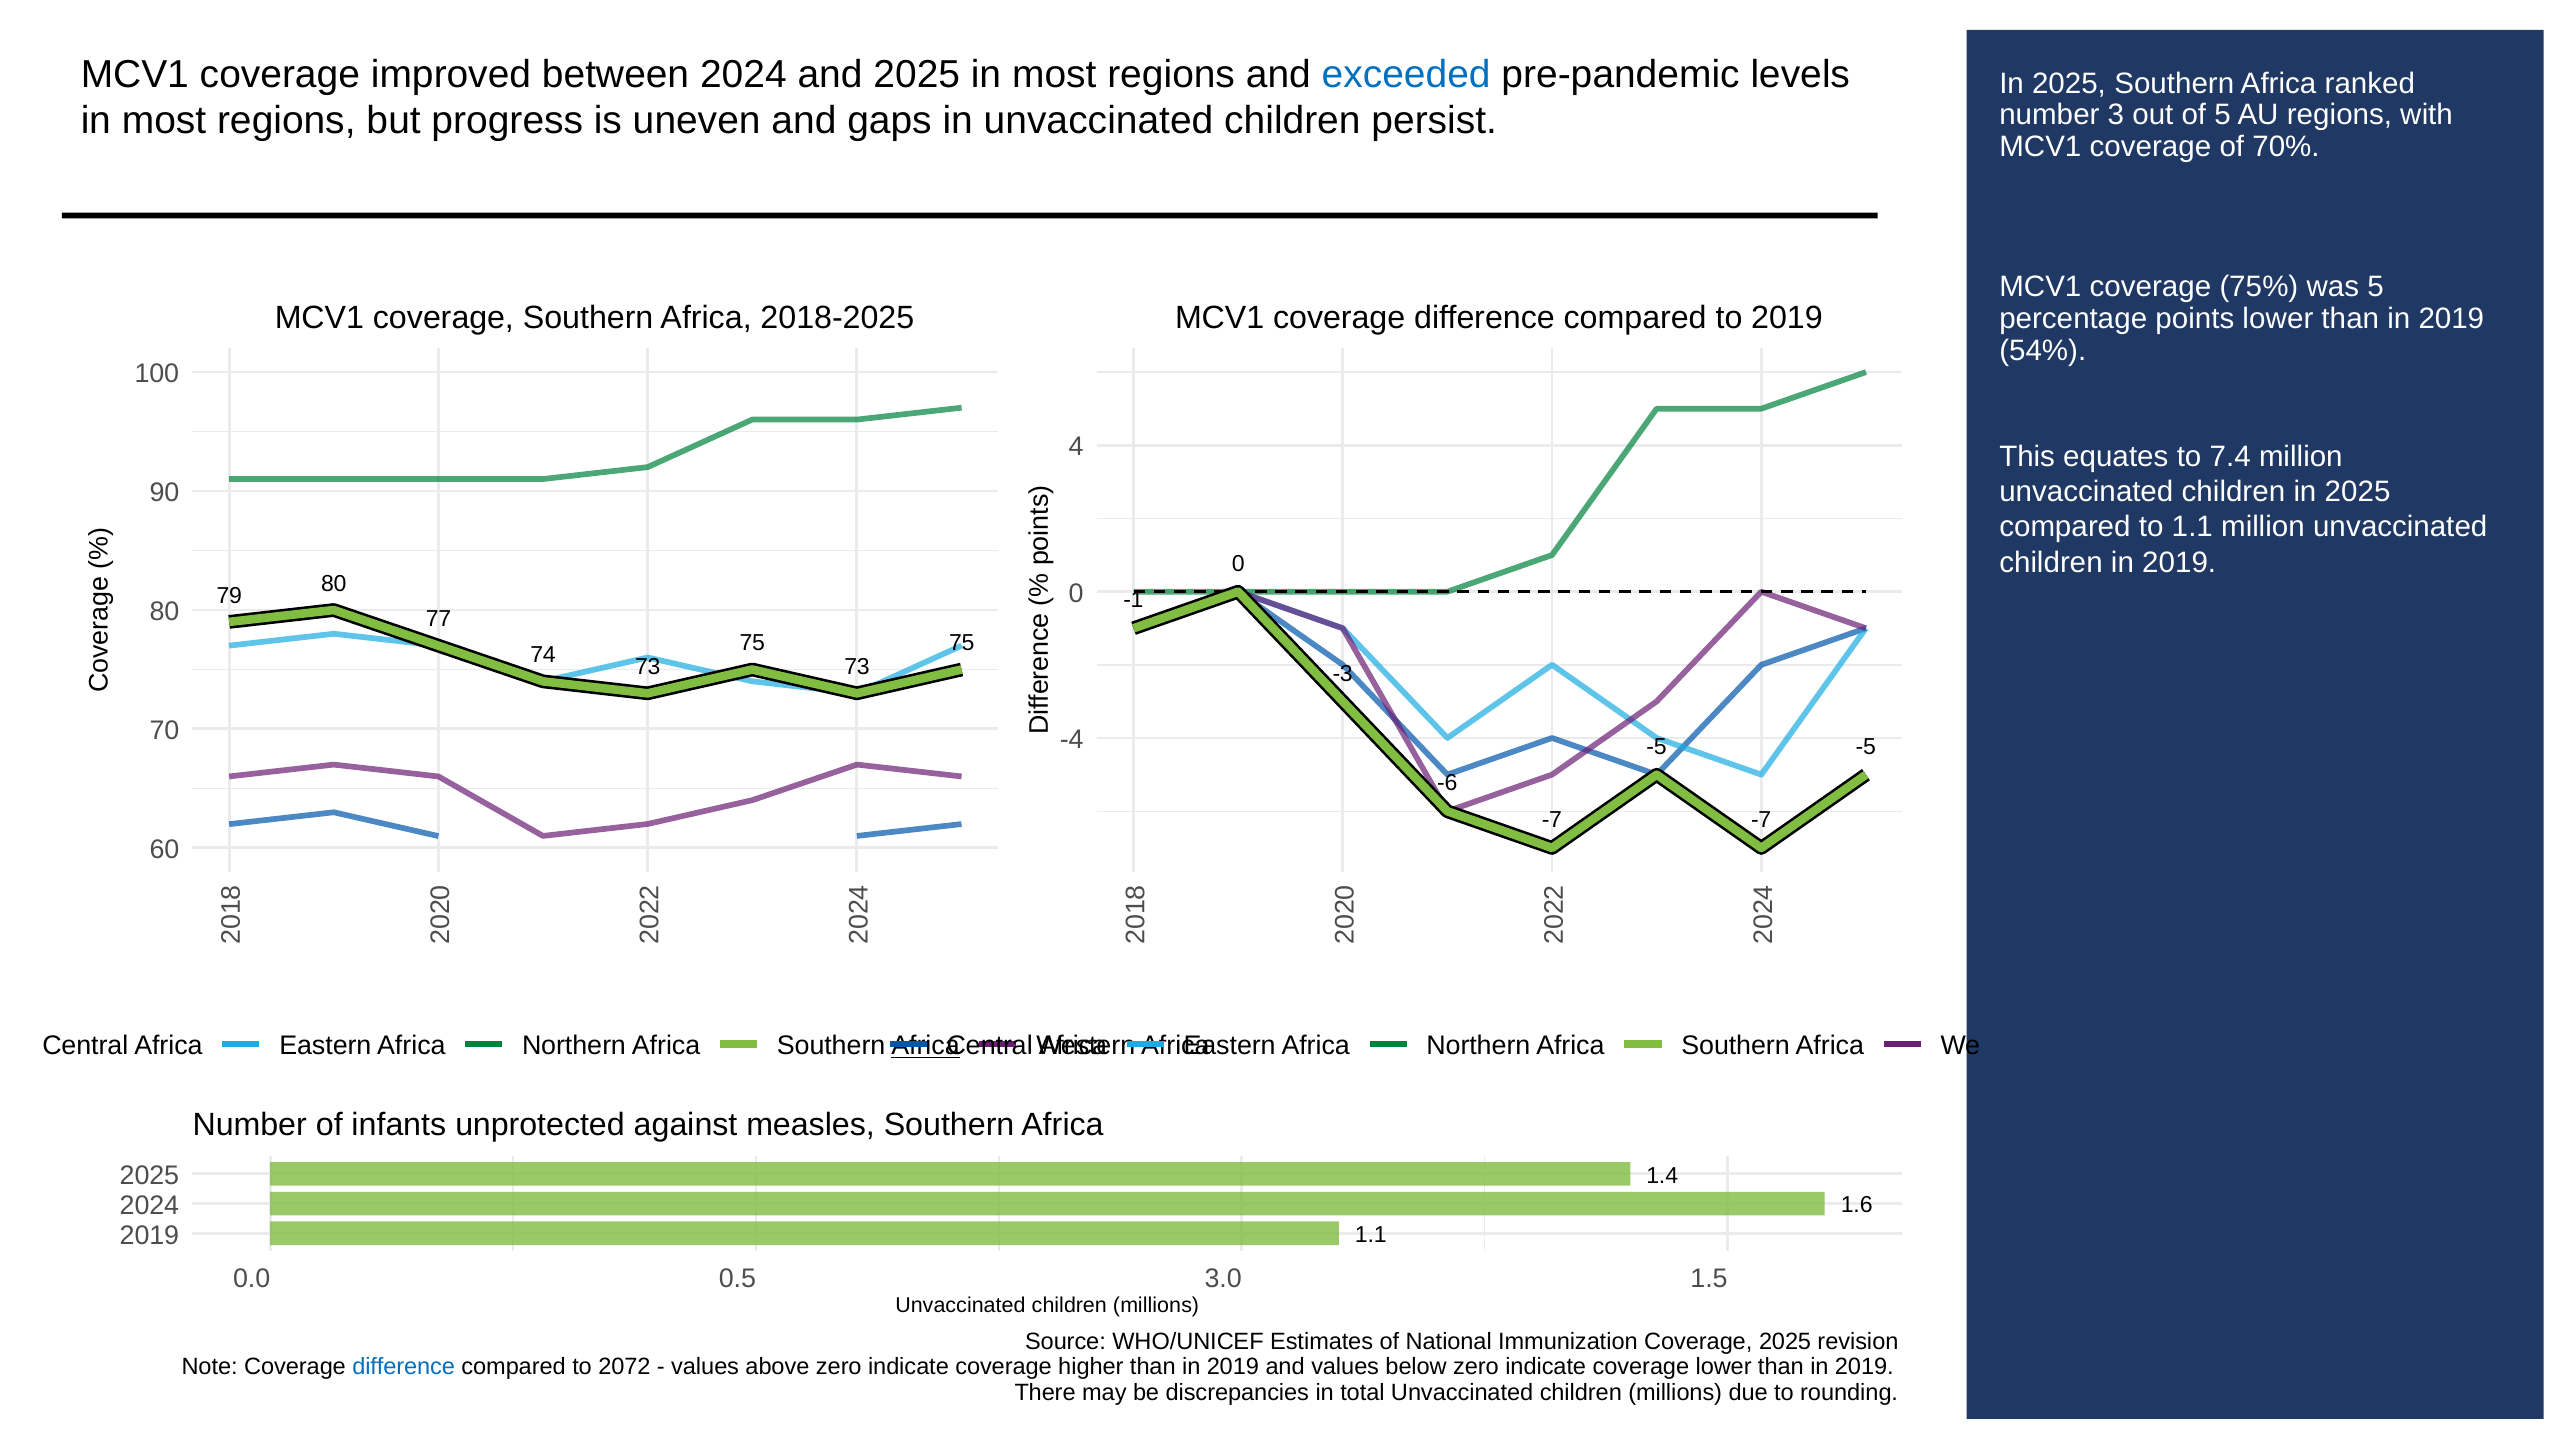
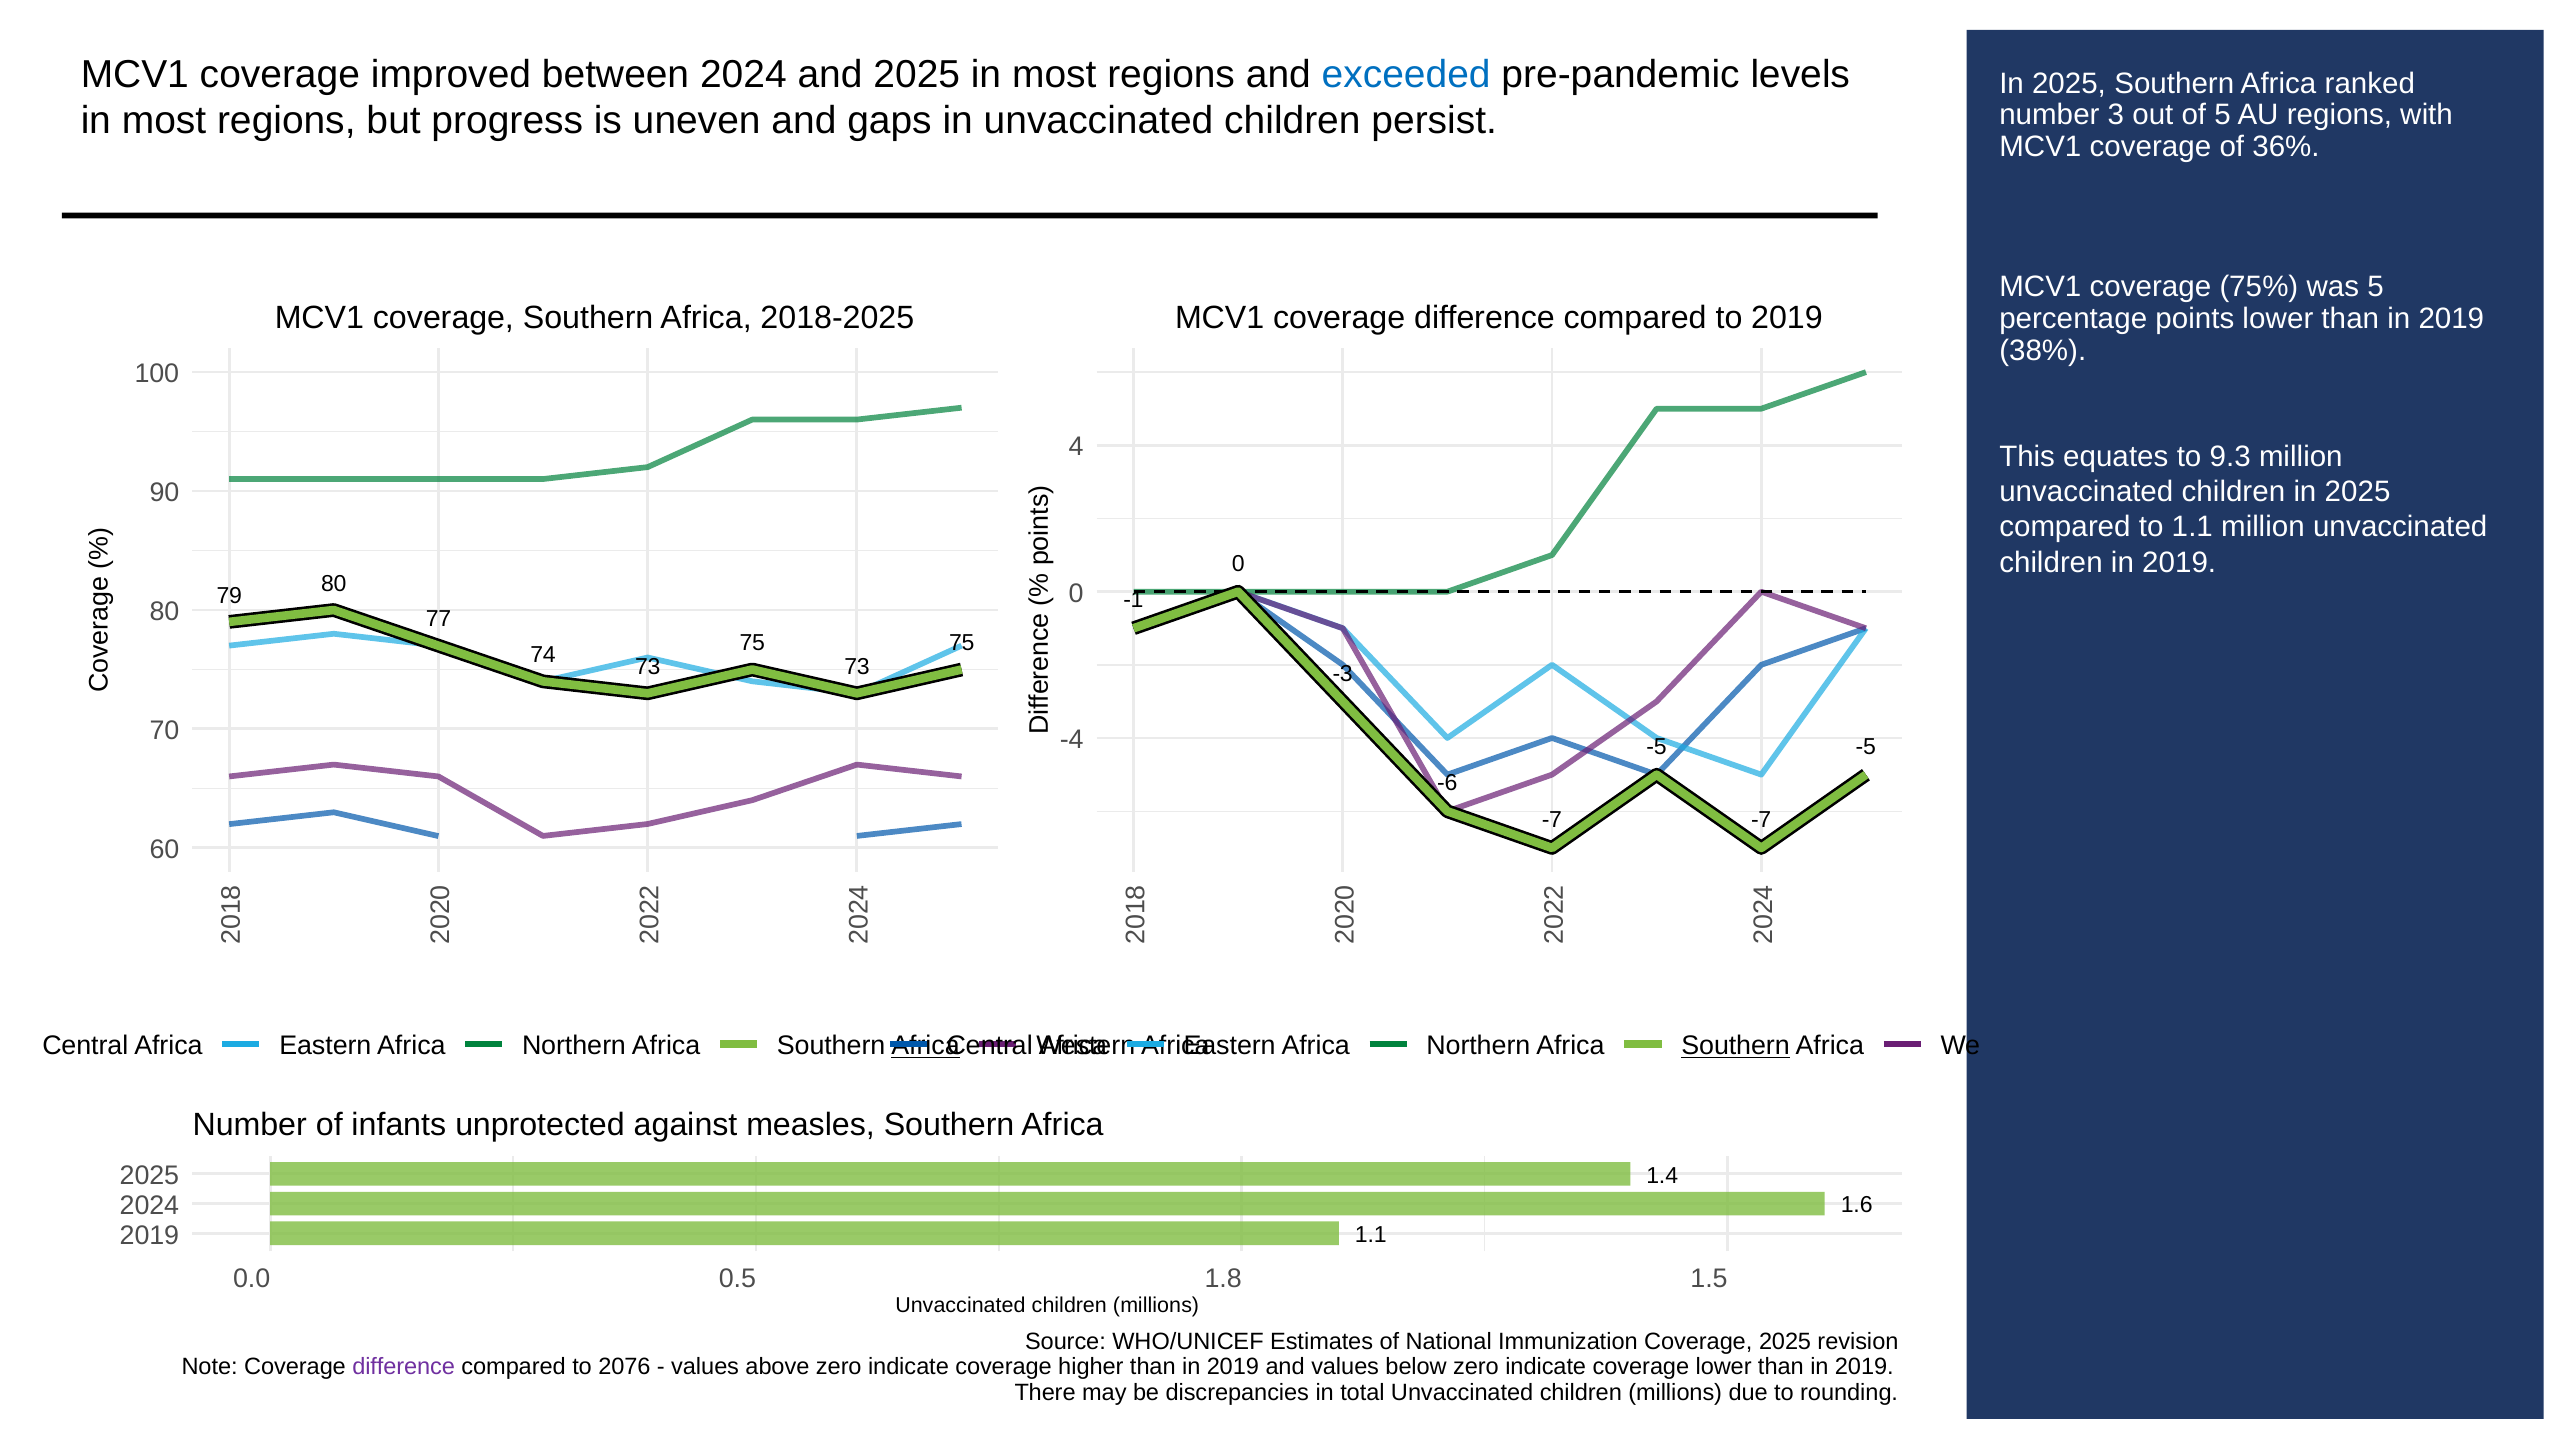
70%: 70% -> 36% (2286, 147)
54%: 54% -> 38% (2043, 351)
7.4: 7.4 -> 9.3 (2230, 456)
Southern underline: none -> present (1736, 1046)
3.0: 3.0 -> 1.8 (1223, 1279)
difference colour: blue -> purple (404, 1367)
2072: 2072 -> 2076 (624, 1367)
